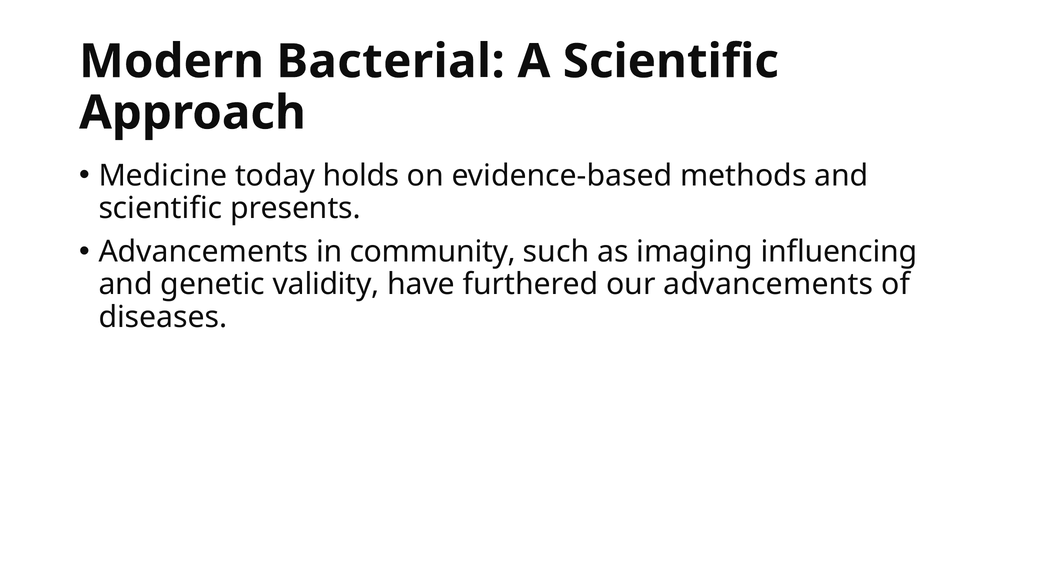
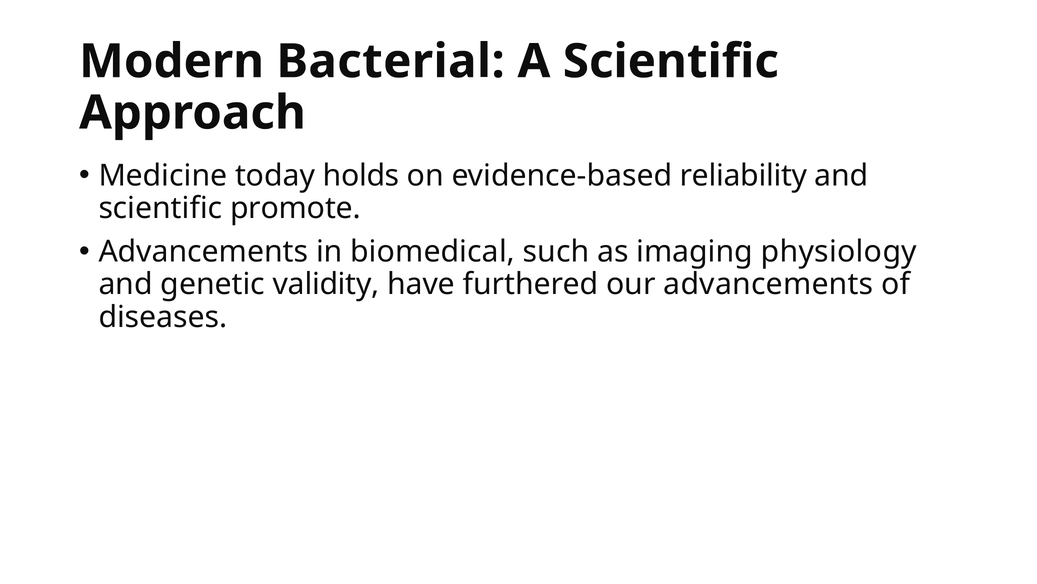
methods: methods -> reliability (743, 175)
presents: presents -> promote (295, 208)
community: community -> biomedical (433, 251)
influencing: influencing -> physiology (839, 251)
